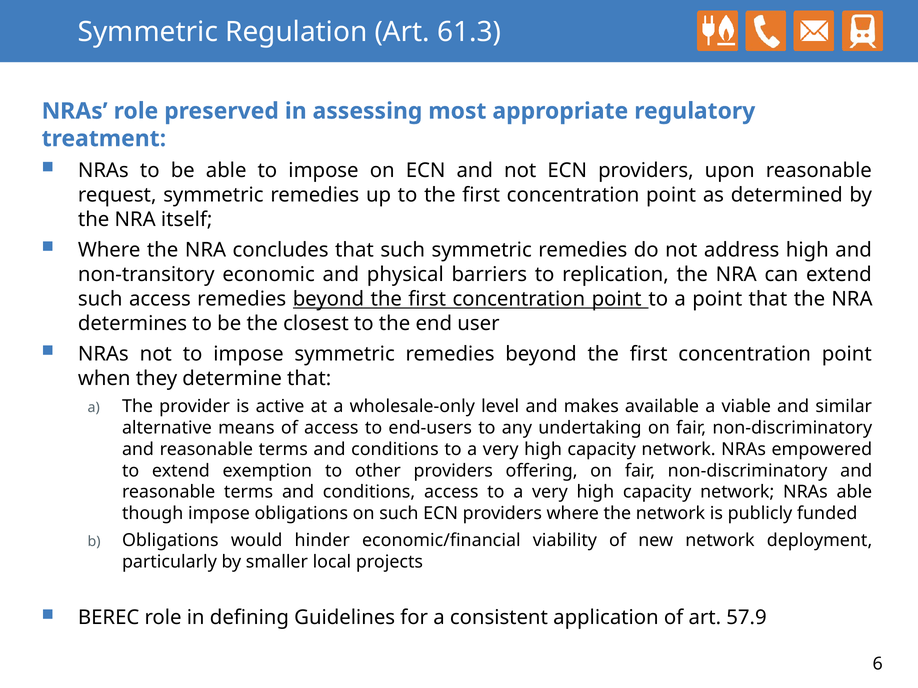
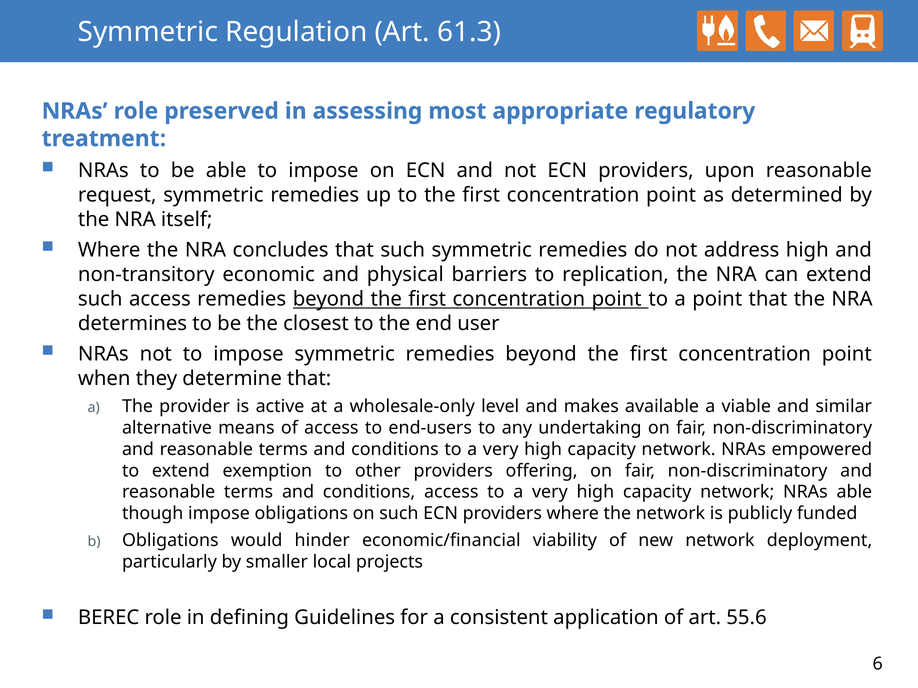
57.9: 57.9 -> 55.6 (747, 618)
